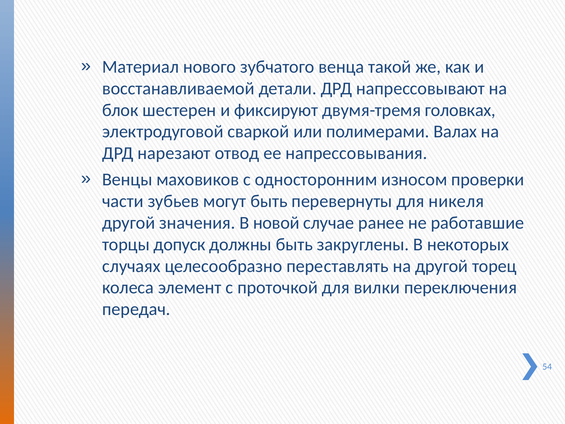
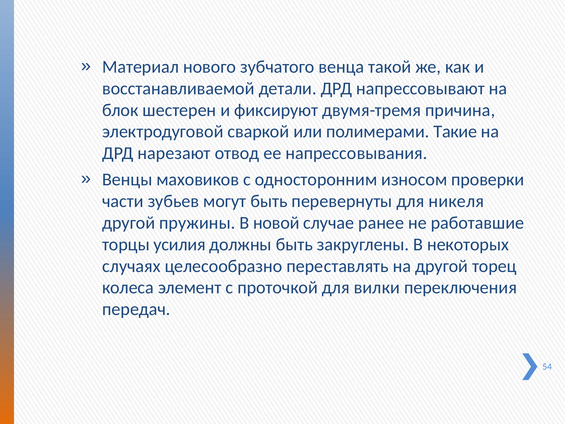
головках: головках -> причина (460, 110)
Валах: Валах -> Такие (455, 132)
значения: значения -> пружины (197, 223)
допуск: допуск -> усилия (180, 244)
